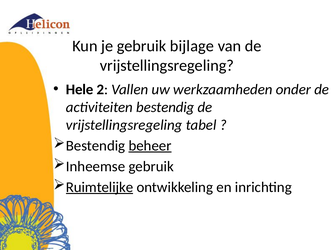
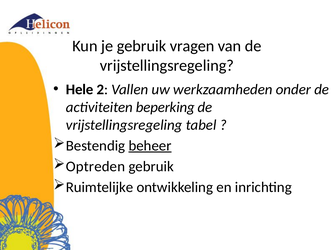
bijlage: bijlage -> vragen (192, 46)
activiteiten bestendig: bestendig -> beperking (165, 107)
Inheemse: Inheemse -> Optreden (95, 167)
Ruimtelijke underline: present -> none (100, 188)
